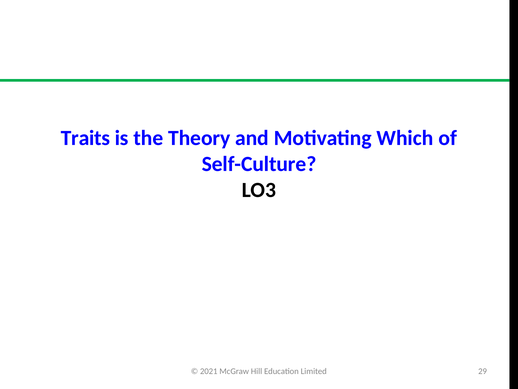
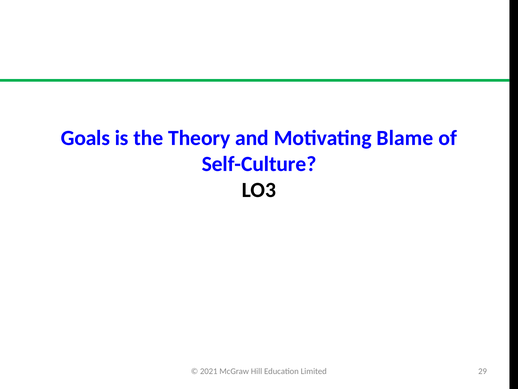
Traits: Traits -> Goals (85, 138)
Which: Which -> Blame (405, 138)
